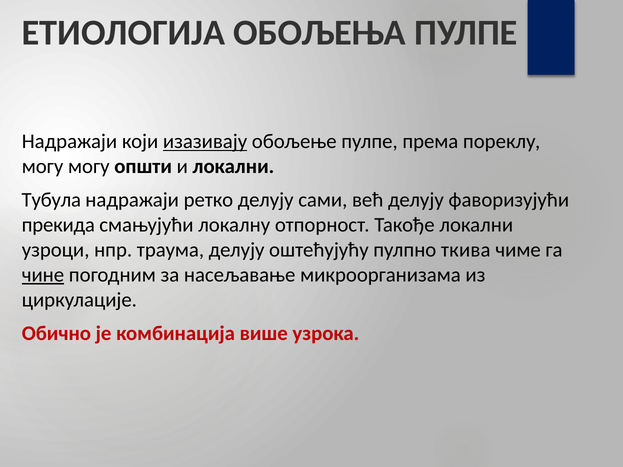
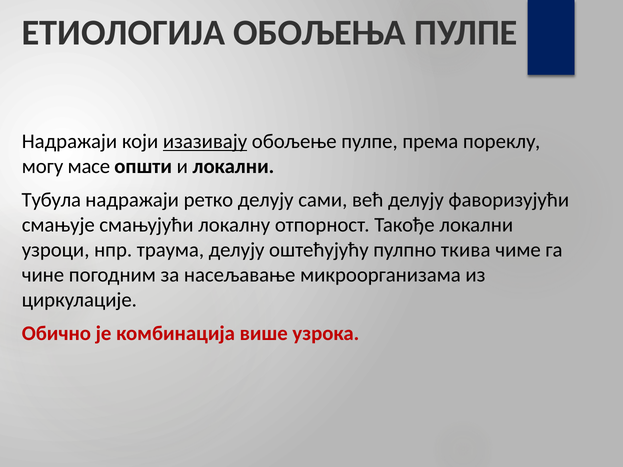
могу могу: могу -> масе (89, 167)
прекида: прекида -> смањује (58, 225)
чине underline: present -> none (43, 275)
